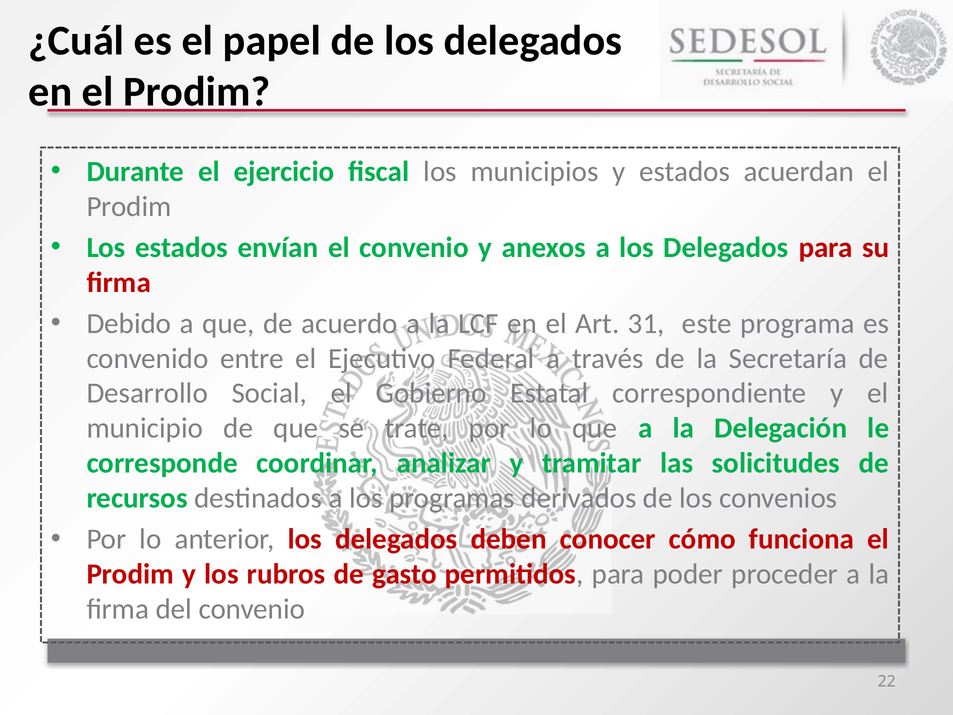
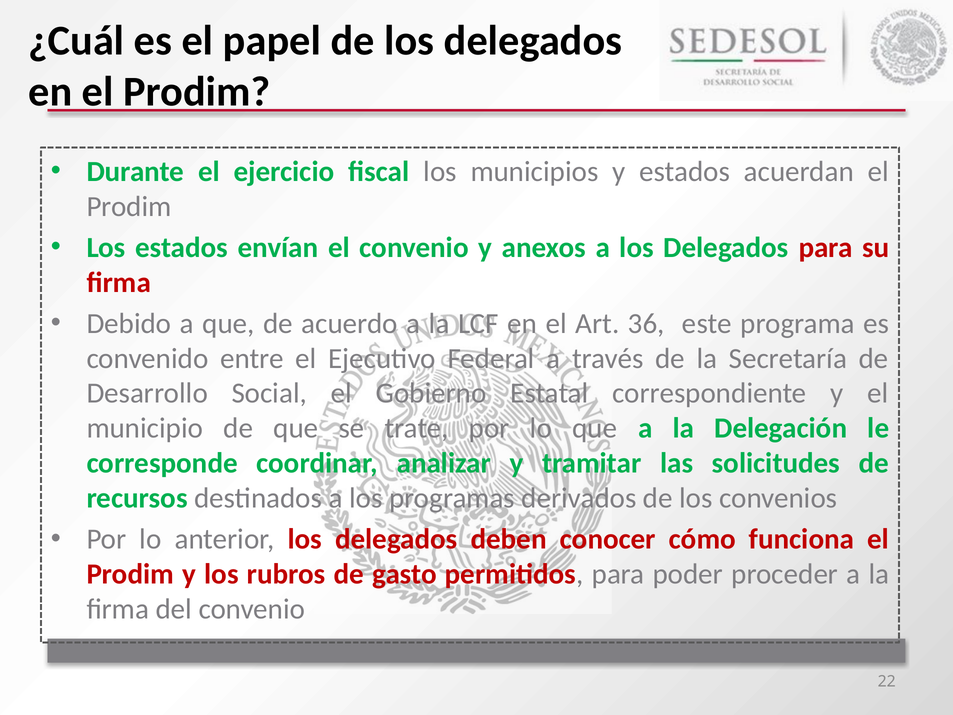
31: 31 -> 36 (646, 323)
